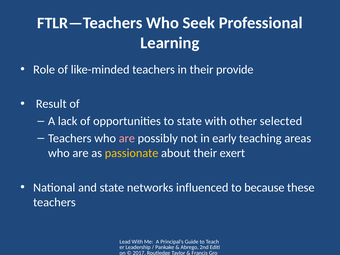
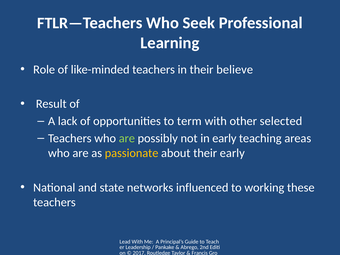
provide: provide -> believe (235, 70)
to state: state -> term (189, 121)
are colour: pink -> light green (127, 138)
their exert: exert -> early (232, 153)
because: because -> working (264, 188)
